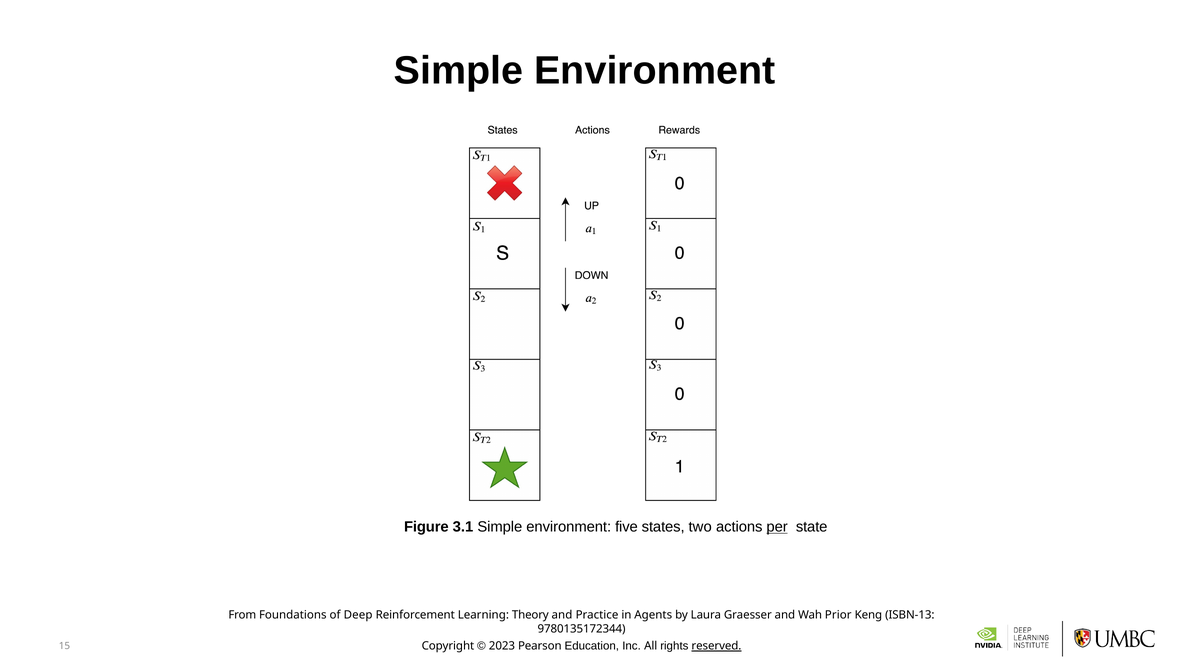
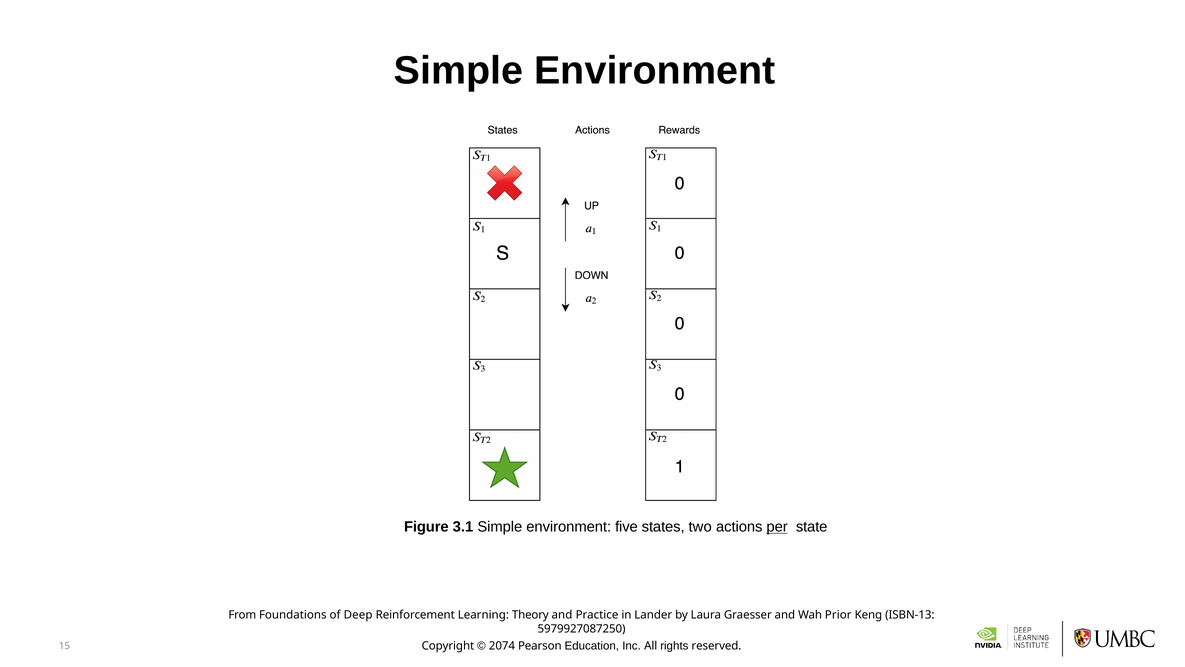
Agents: Agents -> Lander (653, 615)
9780135172344: 9780135172344 -> 5979927087250 (582, 629)
2023: 2023 -> 2074 (502, 646)
reserved underline: present -> none (716, 646)
